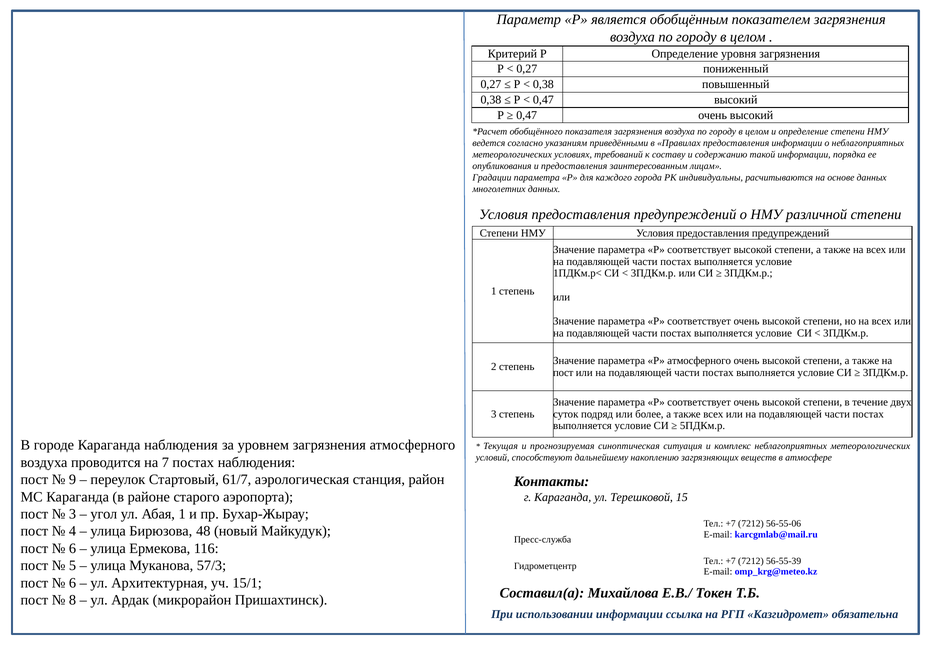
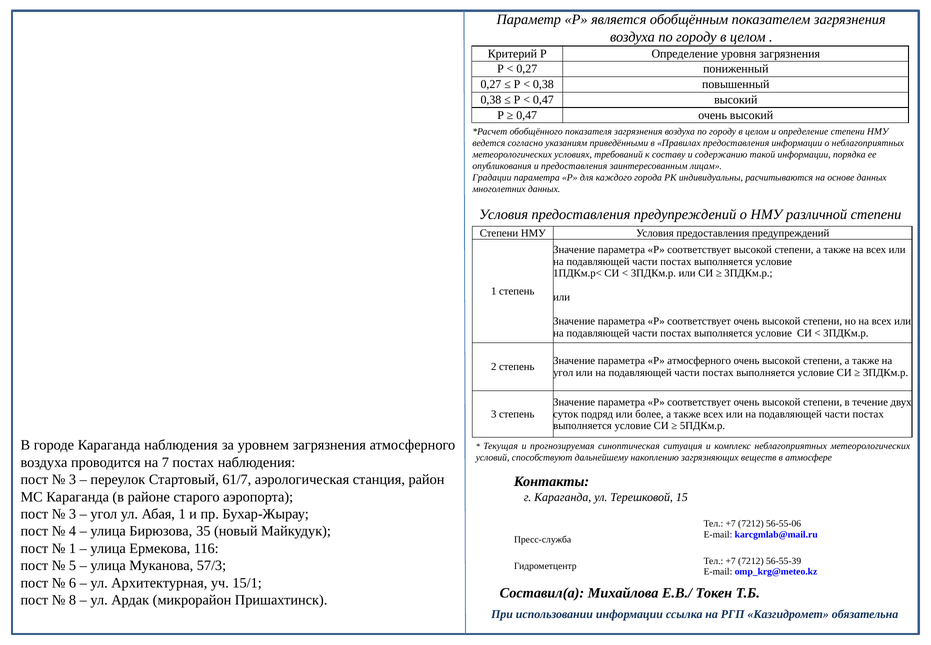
пост: пост -> угол (563, 373)
9: 9 -> 3 (73, 479)
48: 48 -> 35 (203, 531)
6: 6 -> 1 (73, 548)
